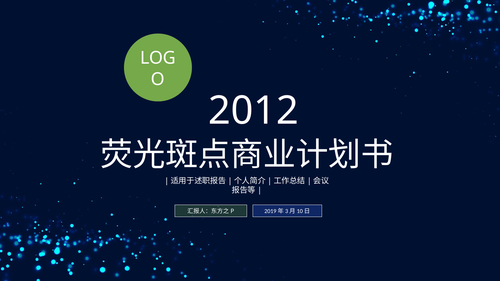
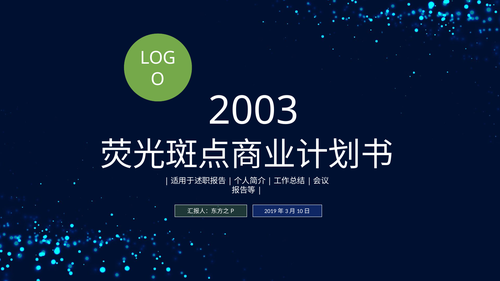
2012: 2012 -> 2003 (254, 111)
